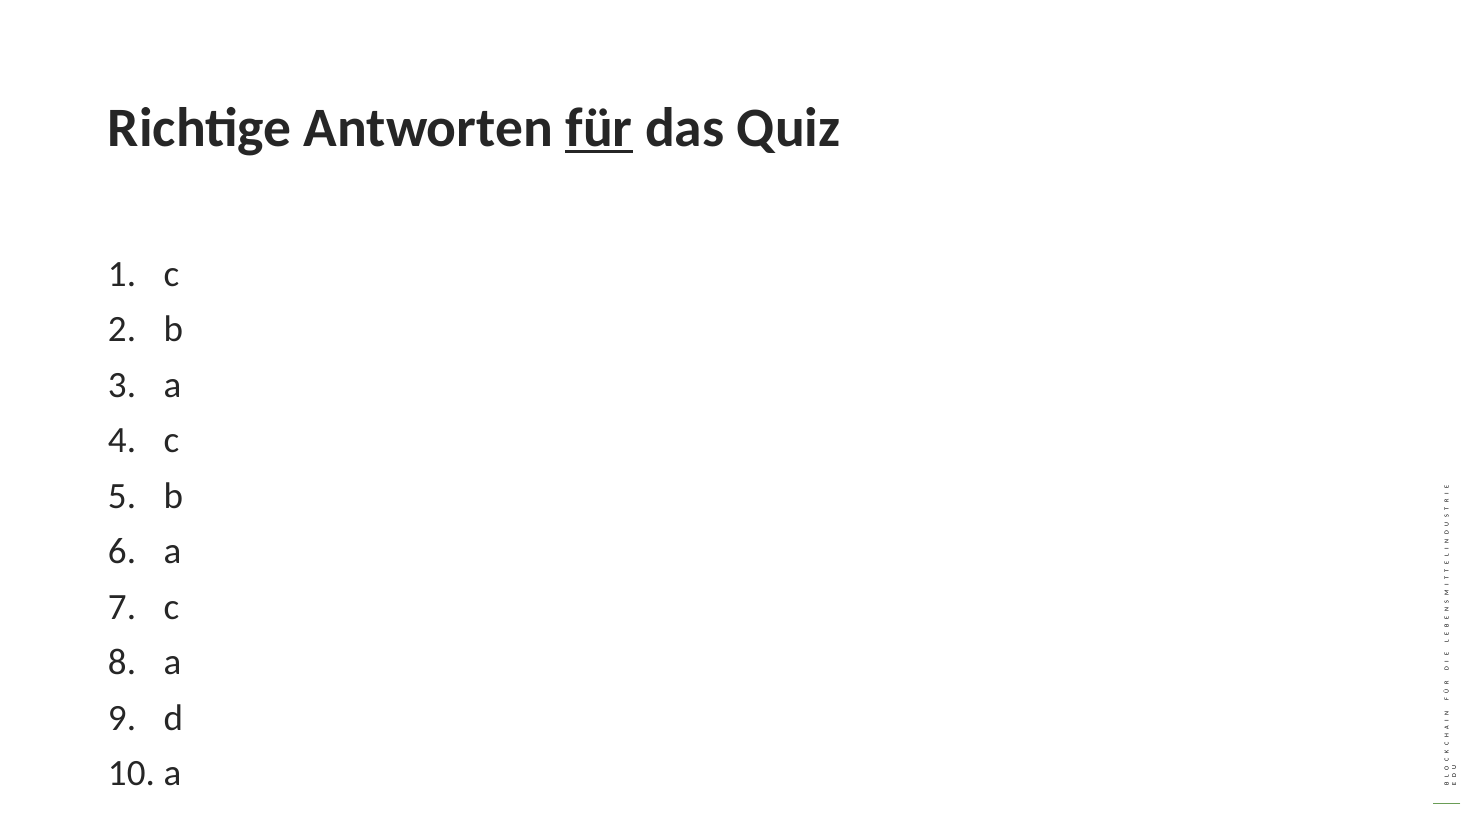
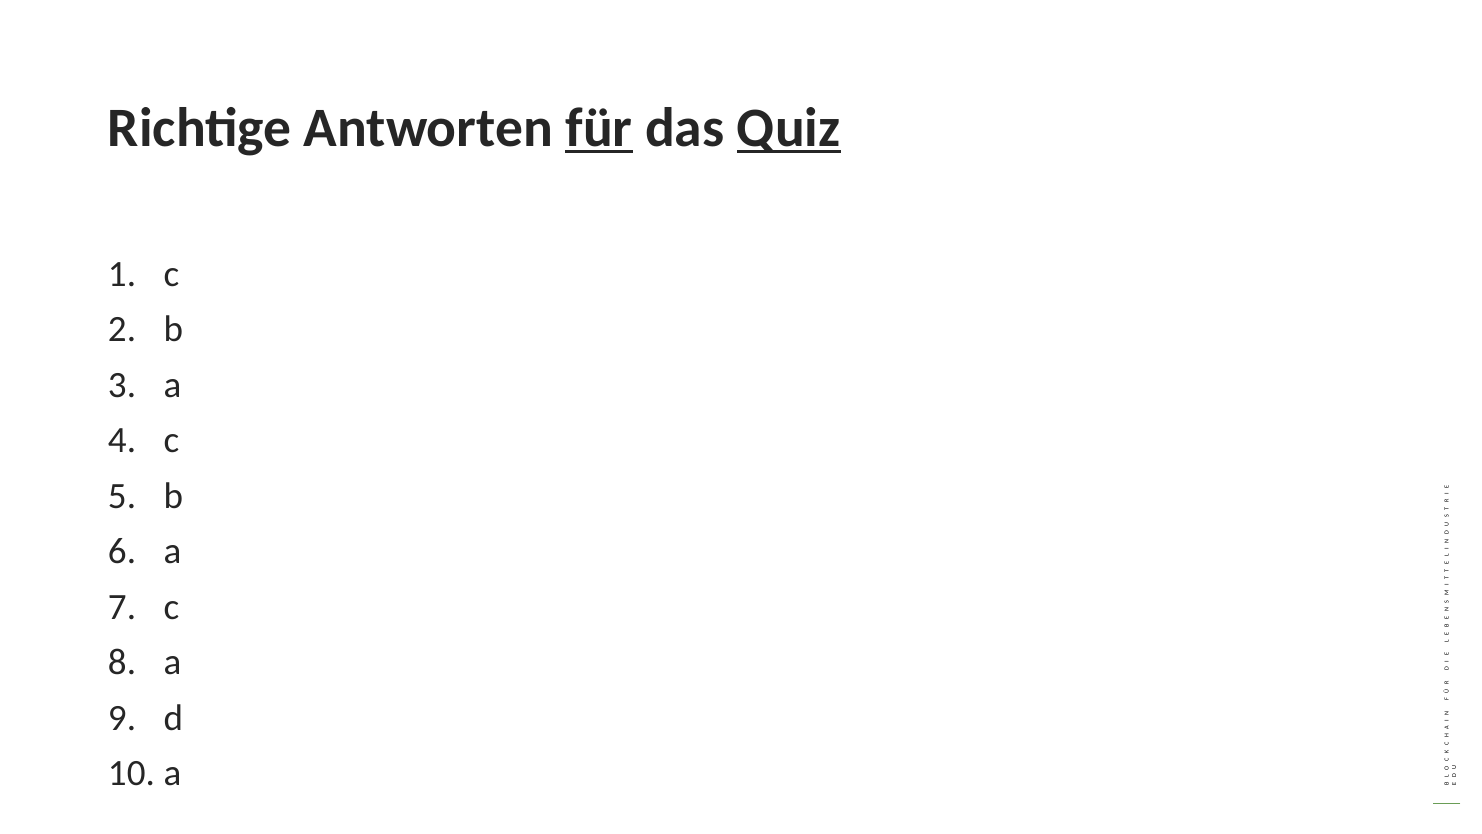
Quiz underline: none -> present (789, 128)
